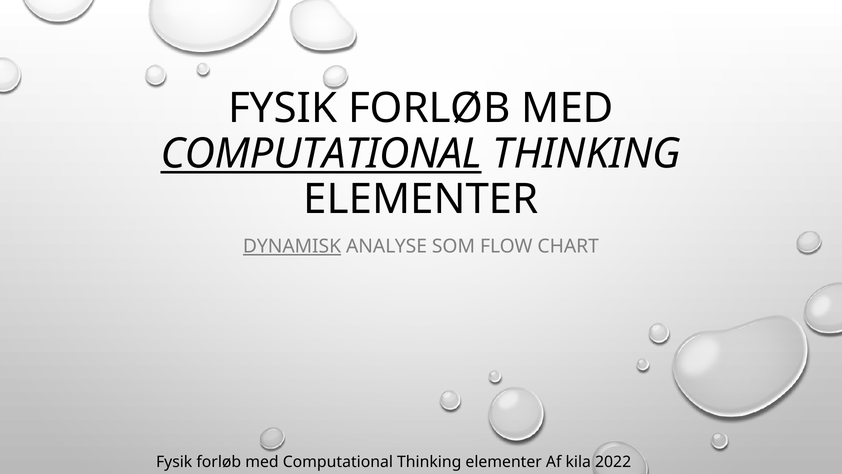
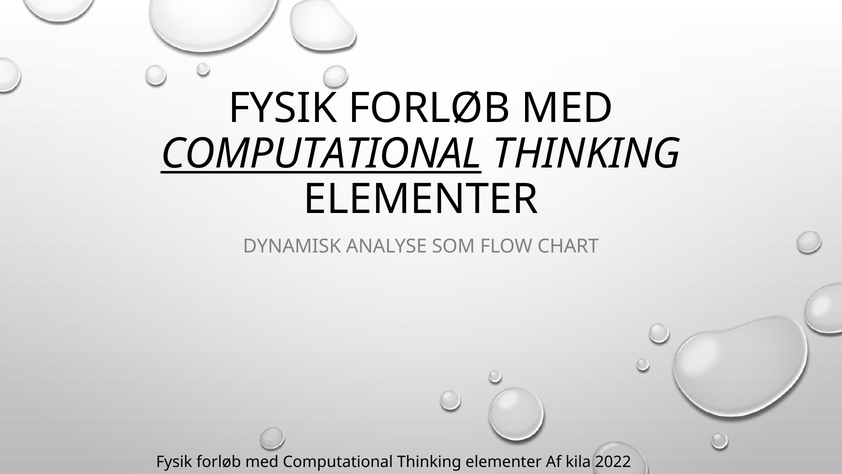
DYNAMISK underline: present -> none (292, 246)
